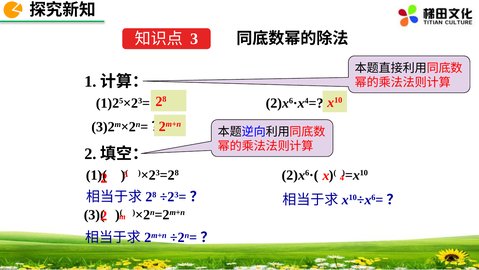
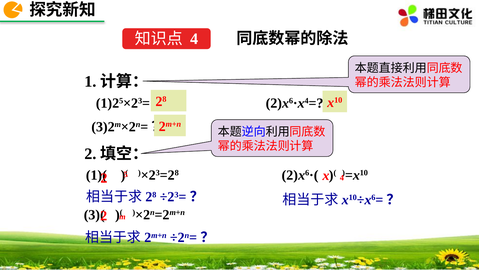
3: 3 -> 4 (194, 39)
